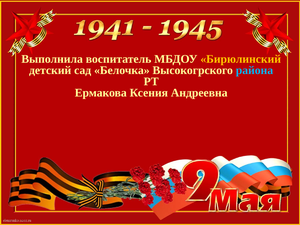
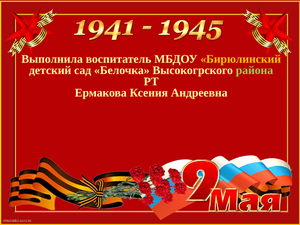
района colour: light blue -> light green (254, 70)
